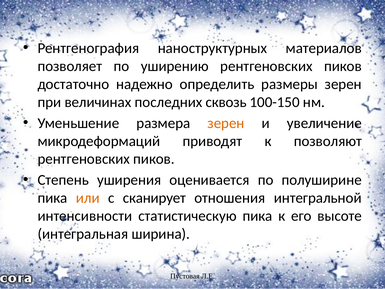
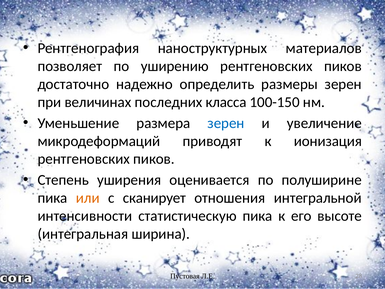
сквозь: сквозь -> класса (226, 102)
зерен colour: orange -> blue (226, 123)
позволяют: позволяют -> ионизация (328, 141)
